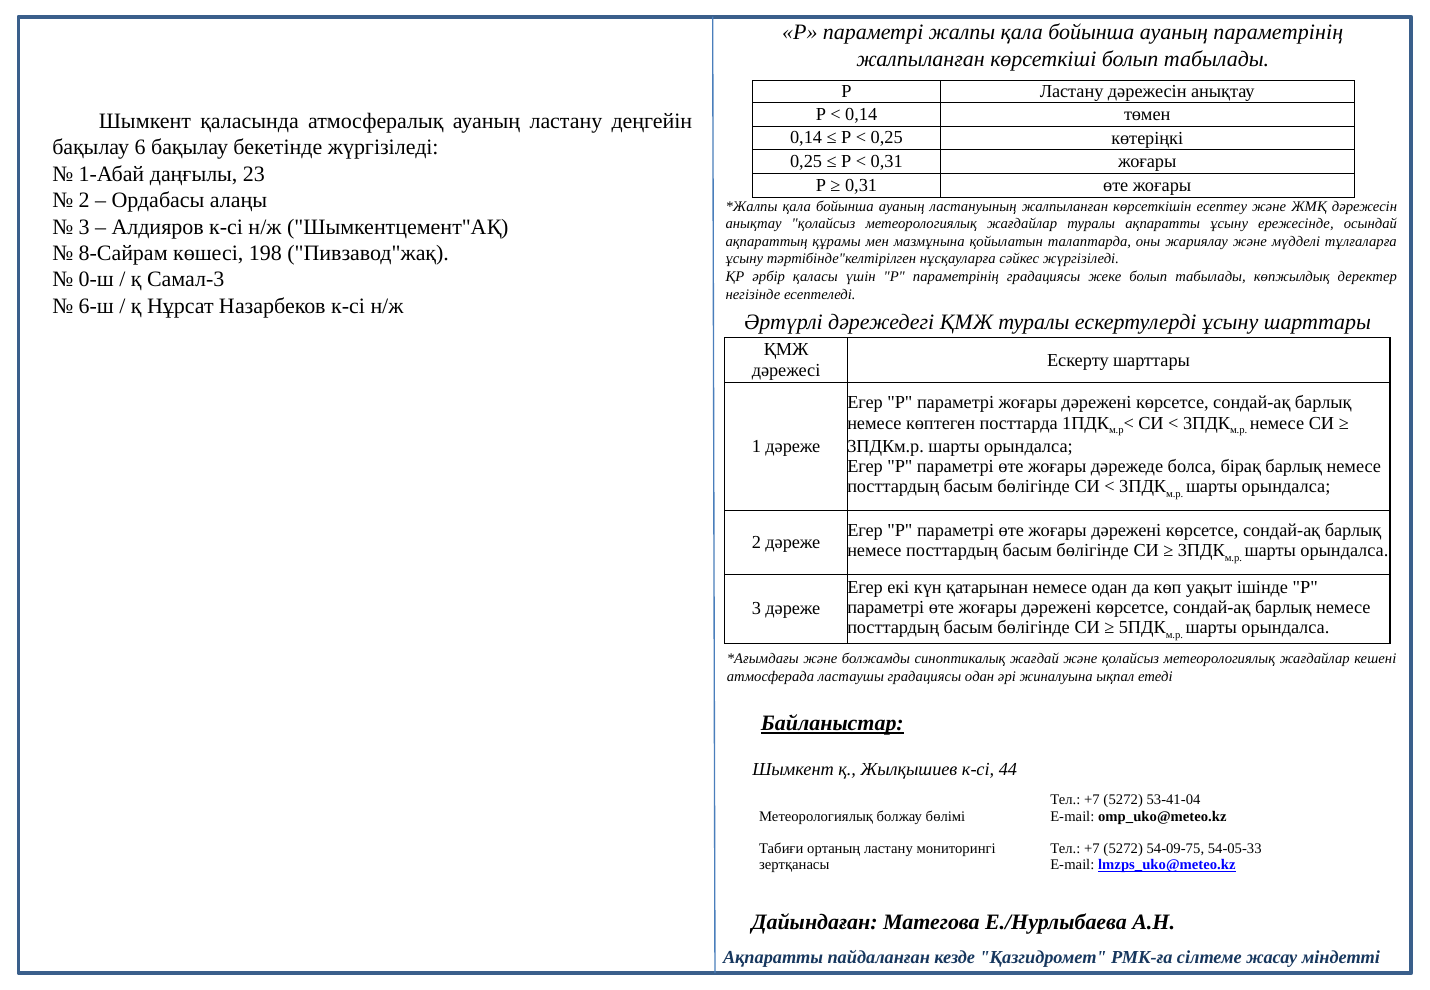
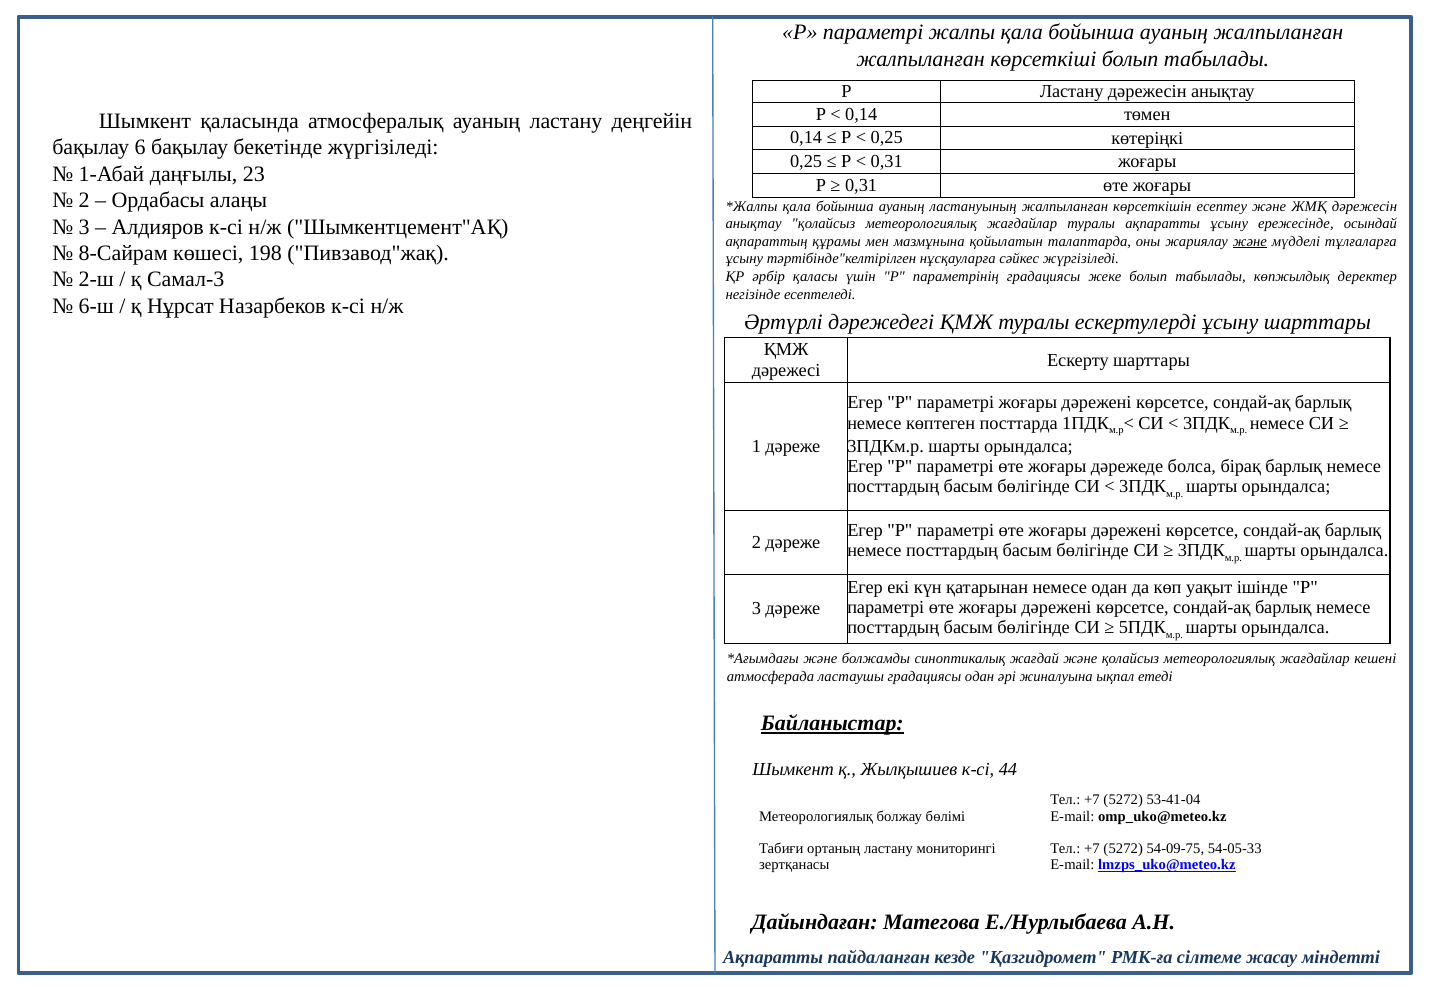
ауаның параметрінің: параметрінің -> жалпыланған (1278, 32)
және underline: none -> present (1250, 242)
0-ш: 0-ш -> 2-ш (96, 280)
